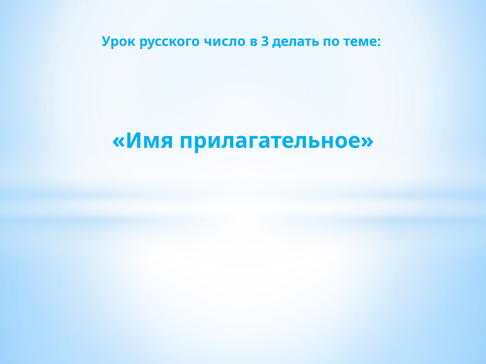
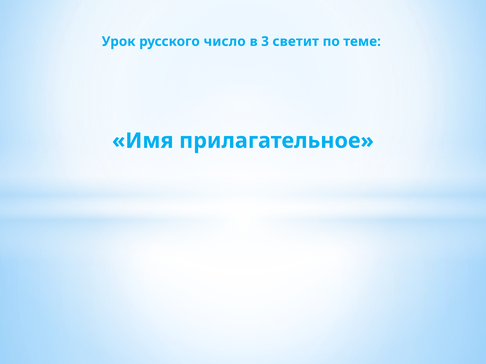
делать: делать -> светит (296, 42)
